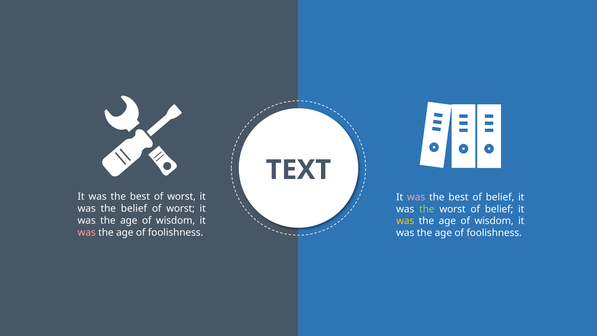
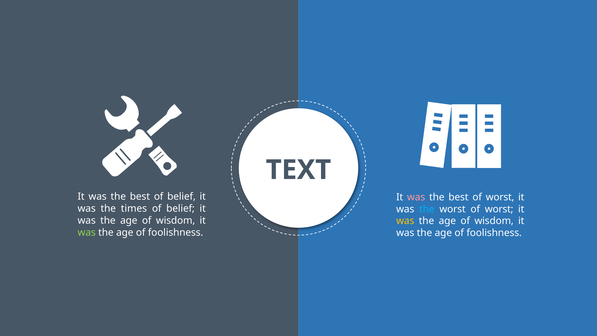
best of worst: worst -> belief (181, 197)
best of belief: belief -> worst (500, 197)
the belief: belief -> times (134, 209)
worst: worst -> belief (181, 209)
the colour: light green -> light blue (427, 209)
worst of belief: belief -> worst (499, 209)
was colour: pink -> light green (87, 232)
